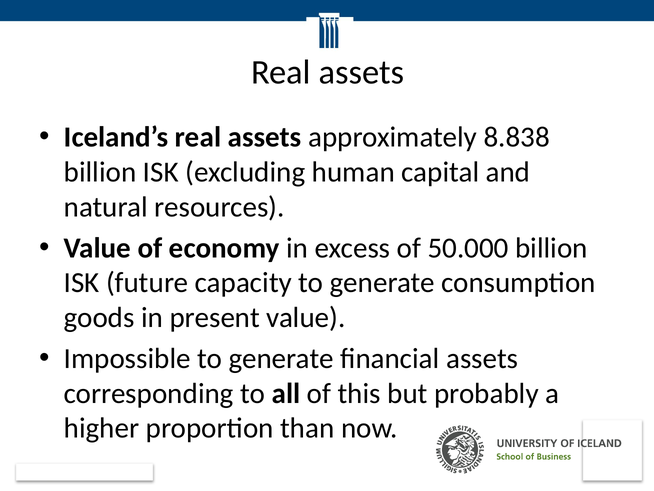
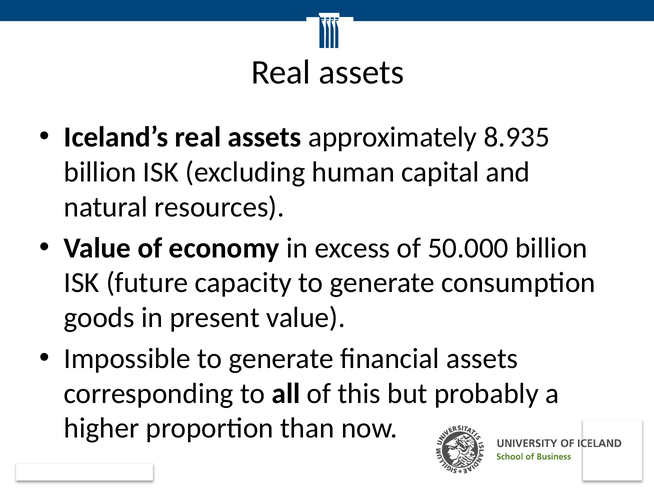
8.838: 8.838 -> 8.935 (517, 137)
